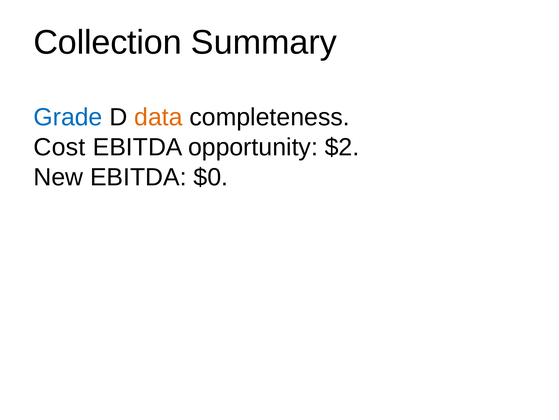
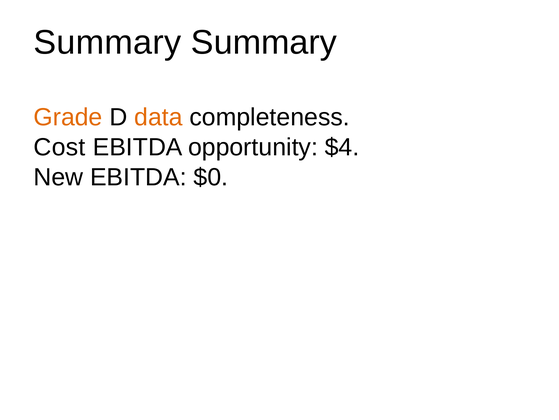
Collection: Collection -> Summary (107, 42)
Grade colour: blue -> orange (68, 117)
$2: $2 -> $4 (342, 147)
